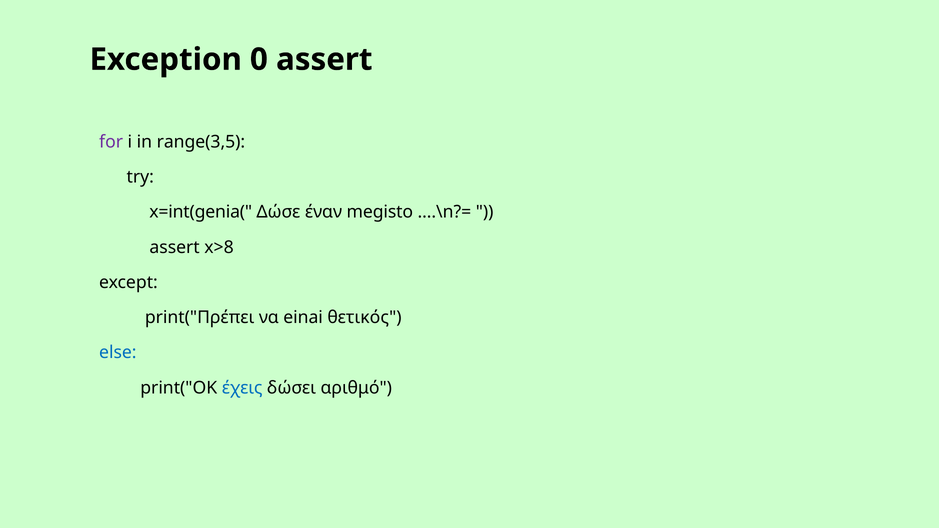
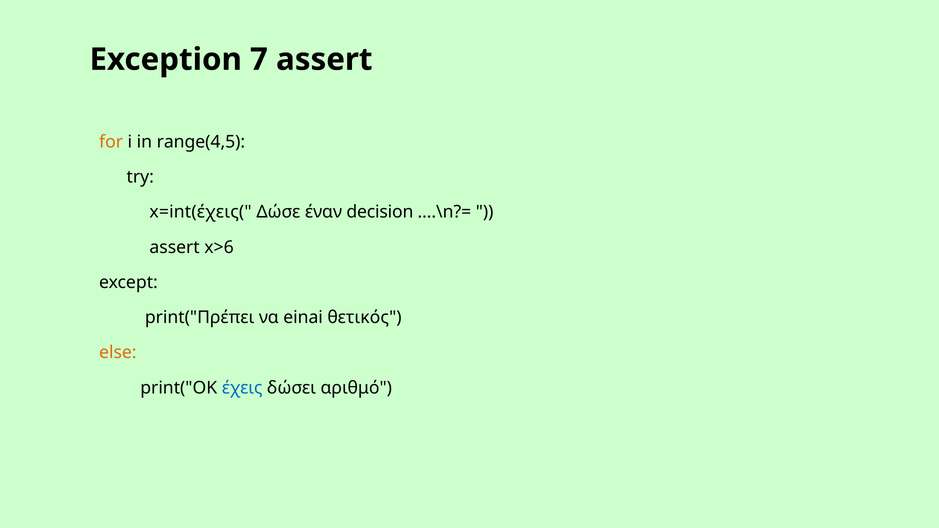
0: 0 -> 7 (259, 60)
for colour: purple -> orange (111, 142)
range(3,5: range(3,5 -> range(4,5 (201, 142)
x=int(genia(: x=int(genia( -> x=int(έχεις( (201, 212)
megisto: megisto -> decision (380, 212)
x>8: x>8 -> x>6 (219, 247)
else colour: blue -> orange (118, 353)
